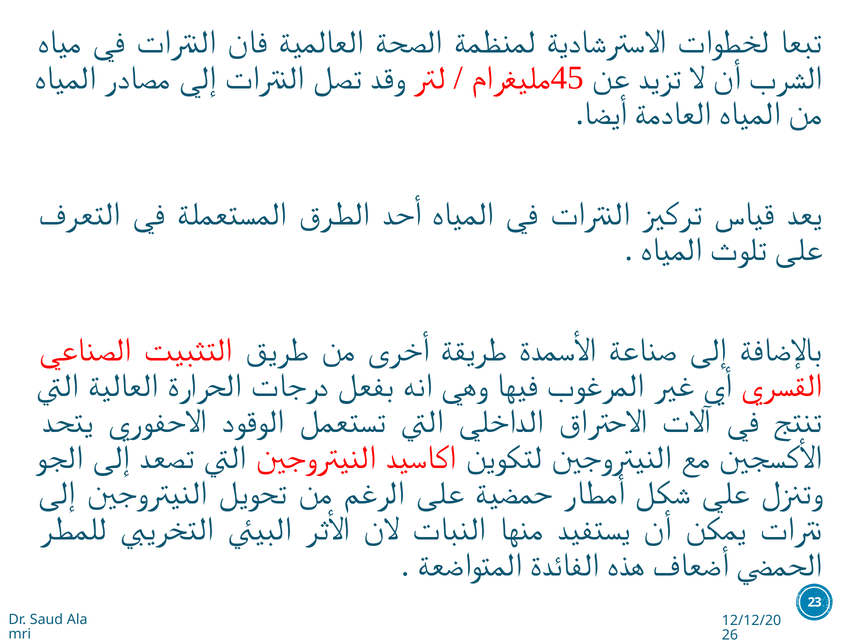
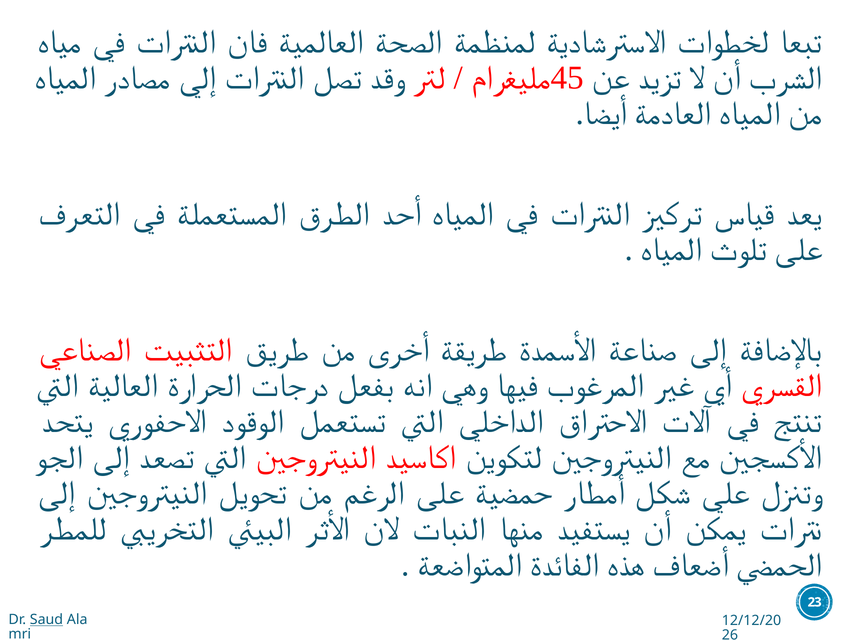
Saud underline: none -> present (46, 620)
